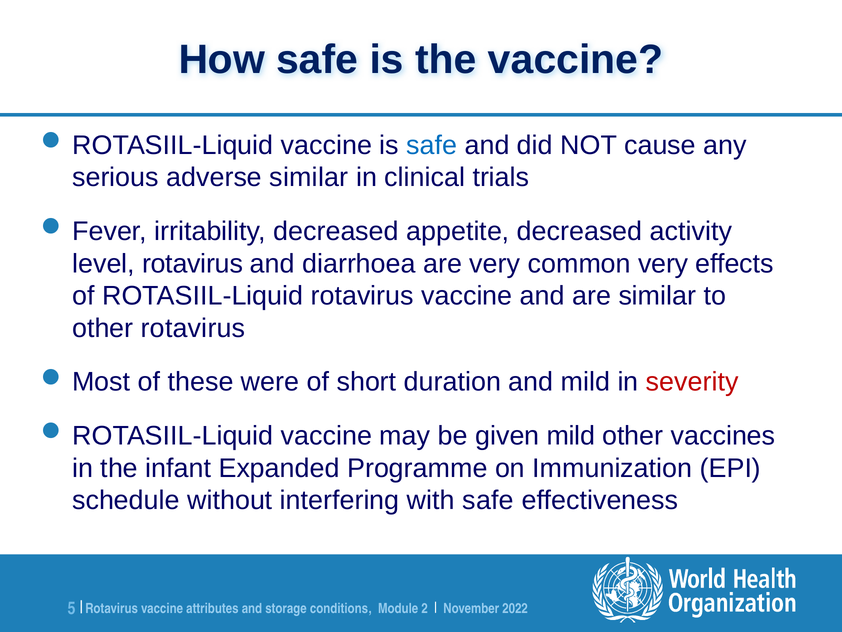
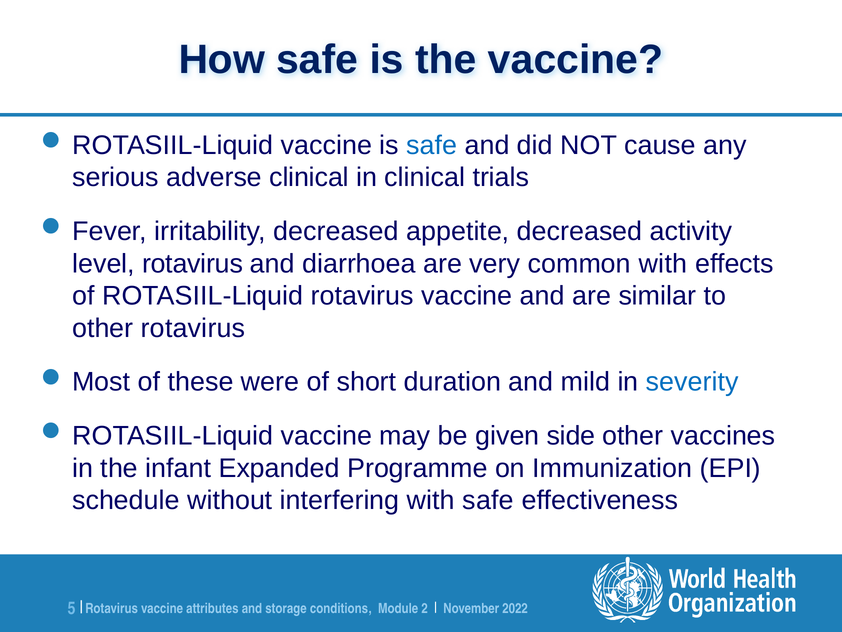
adverse similar: similar -> clinical (309, 177)
common very: very -> with (663, 263)
severity colour: red -> blue (692, 382)
given mild: mild -> side (571, 435)
